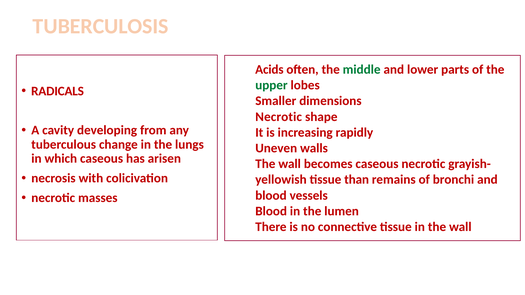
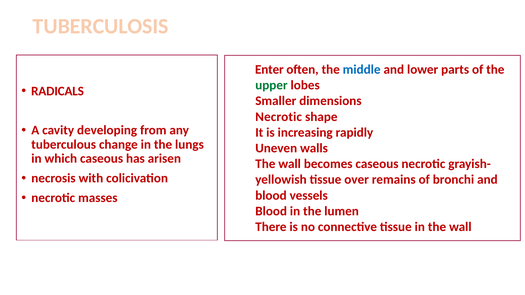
Acids: Acids -> Enter (269, 70)
middle colour: green -> blue (362, 70)
than: than -> over (357, 180)
